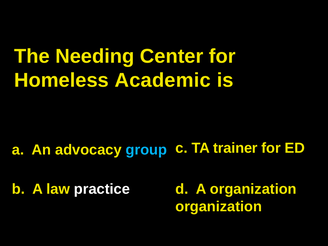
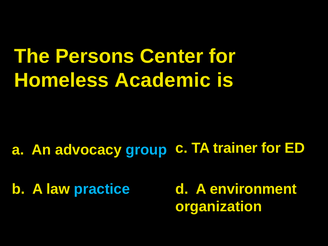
Needing: Needing -> Persons (95, 56)
practice colour: white -> light blue (102, 189)
A organization: organization -> environment (253, 189)
